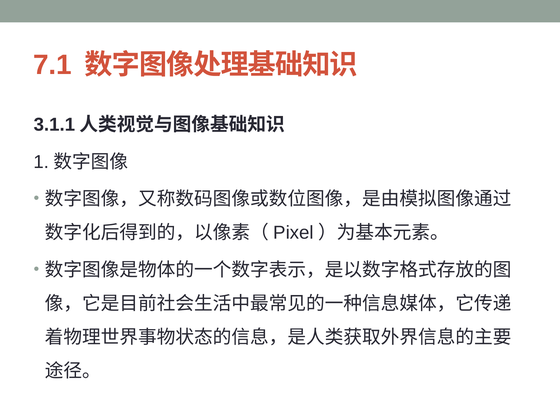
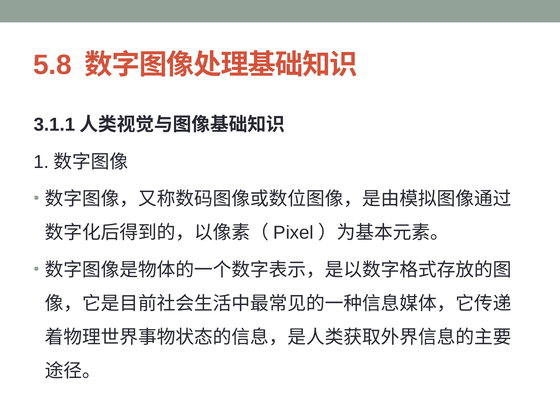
7.1: 7.1 -> 5.8 (52, 65)
